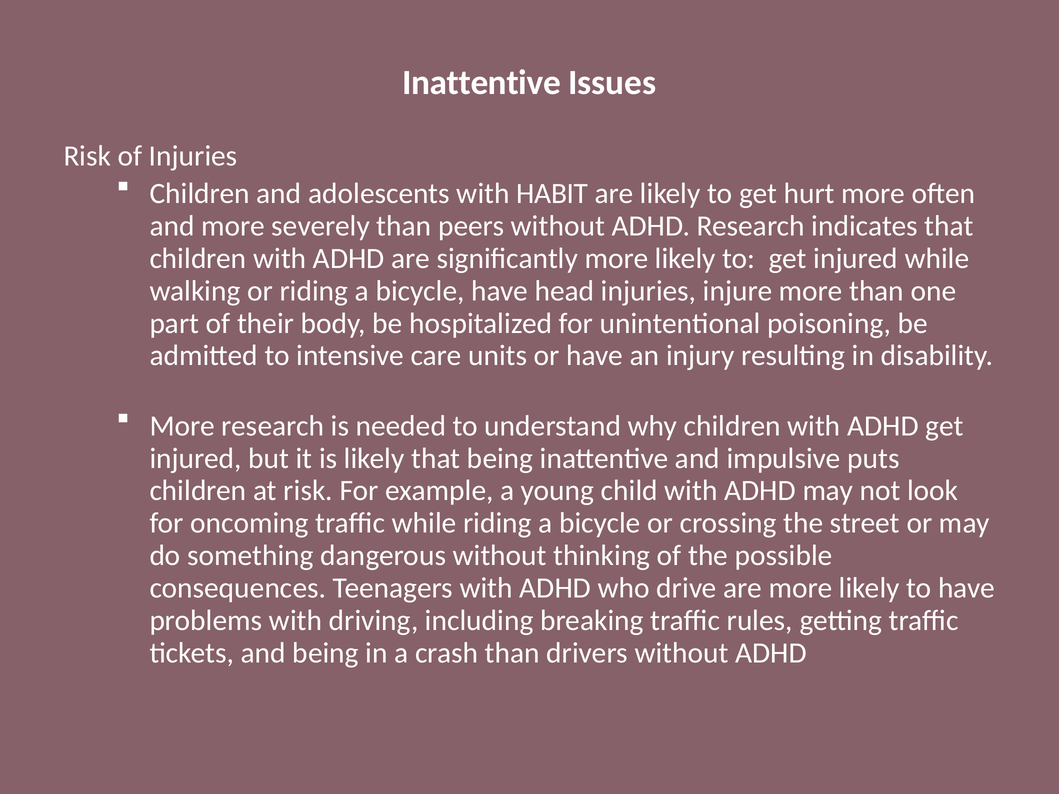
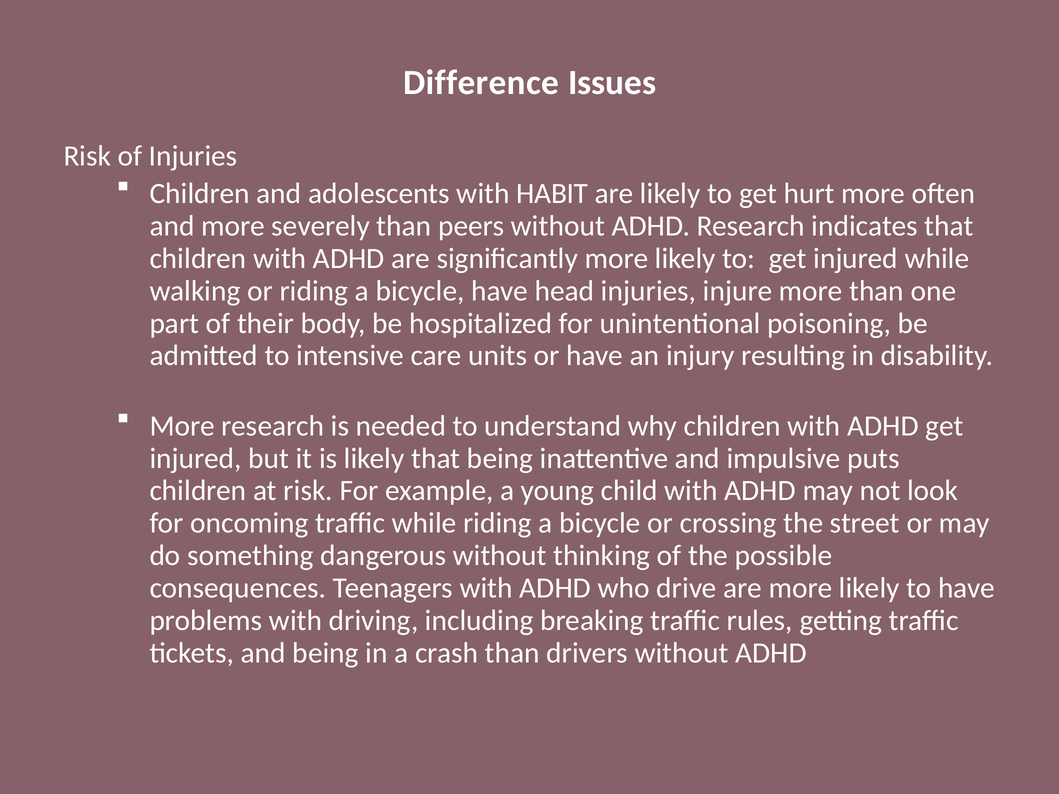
Inattentive: Inattentive -> Difference (481, 82)
